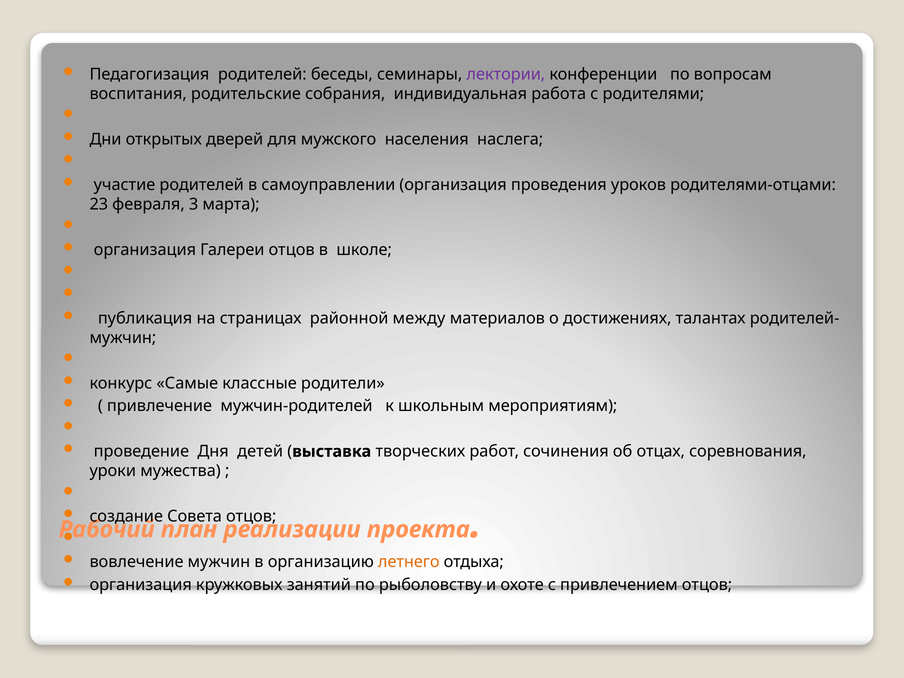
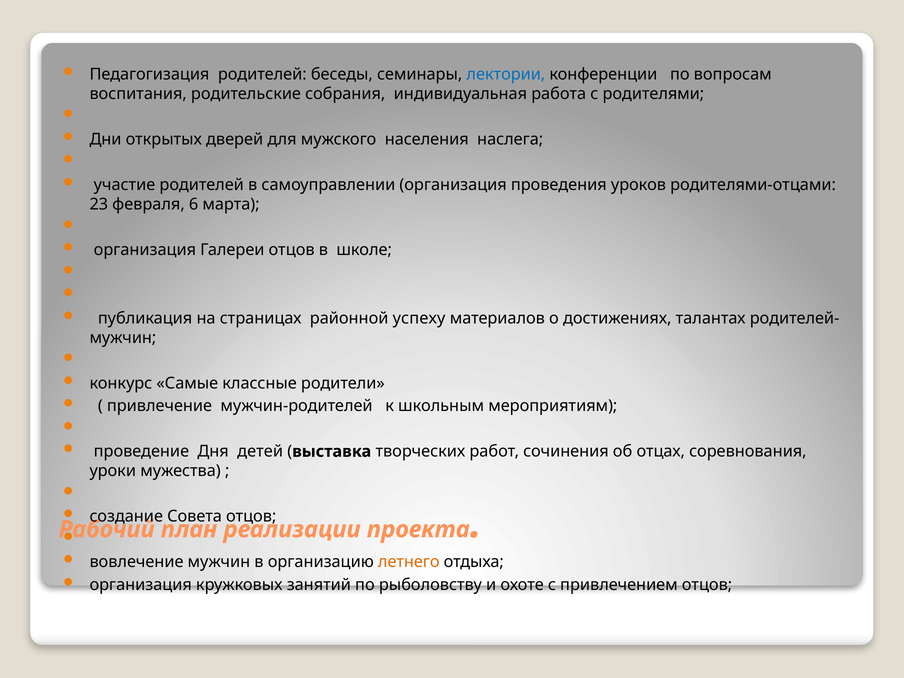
лектории colour: purple -> blue (506, 74)
3: 3 -> 6 (194, 204)
между: между -> успеху (419, 318)
